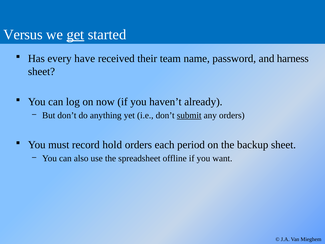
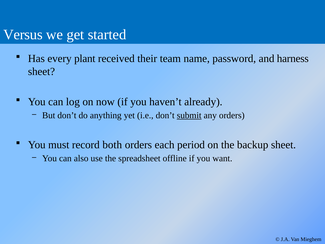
get underline: present -> none (75, 34)
have: have -> plant (85, 58)
hold: hold -> both (112, 145)
